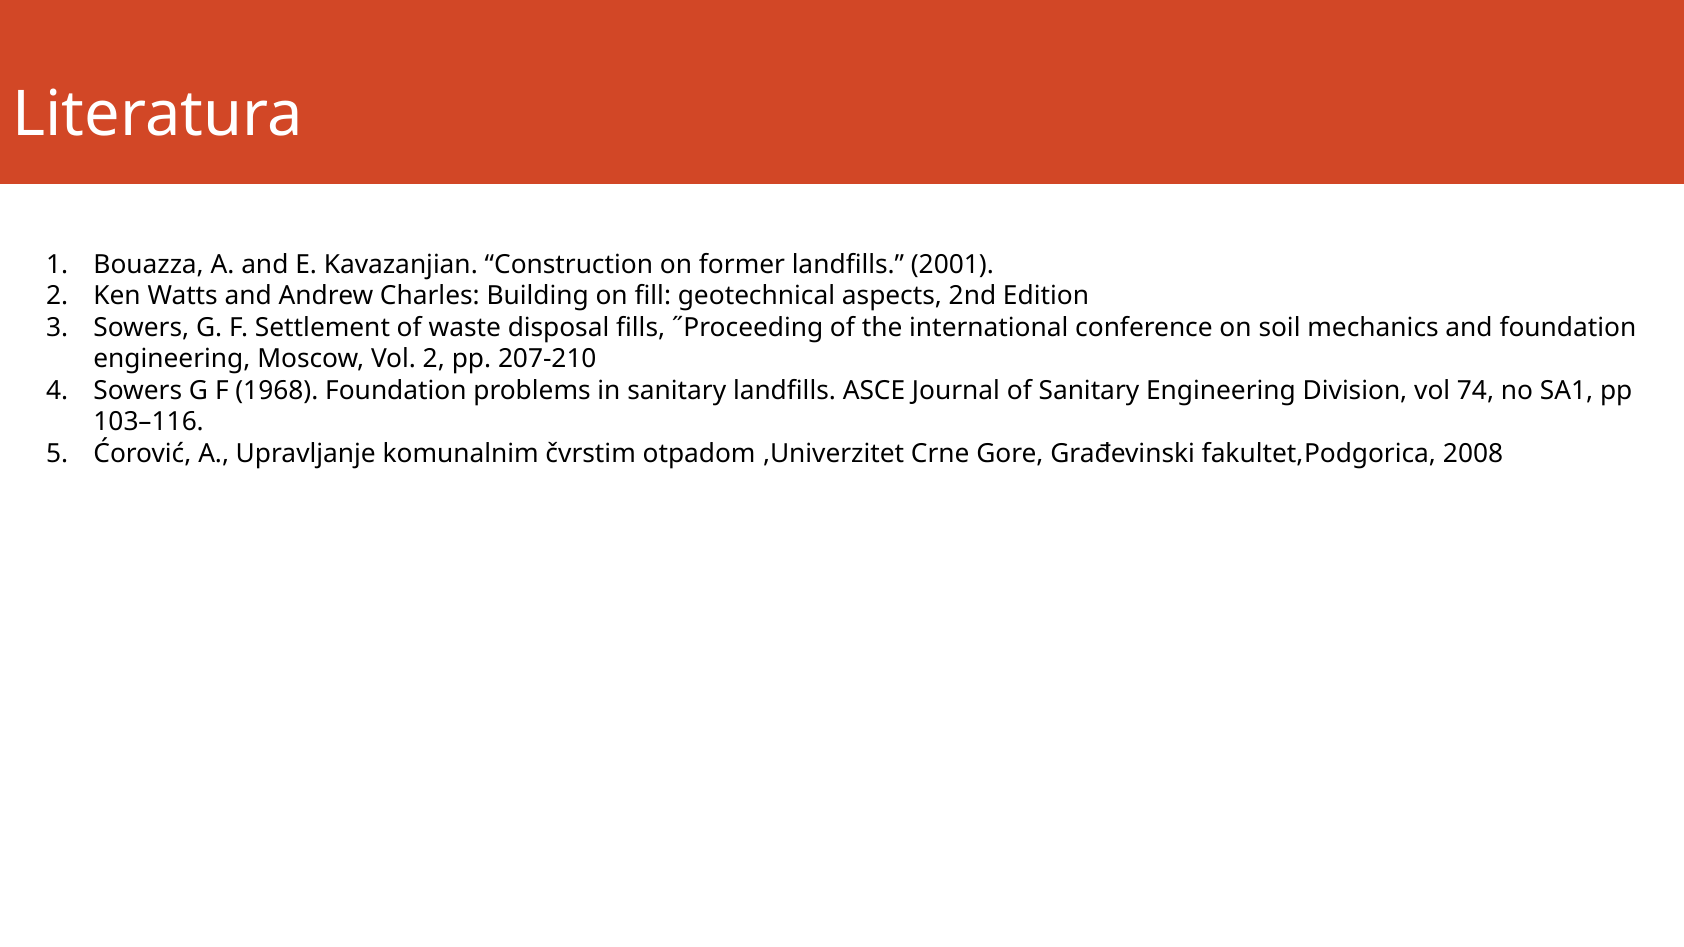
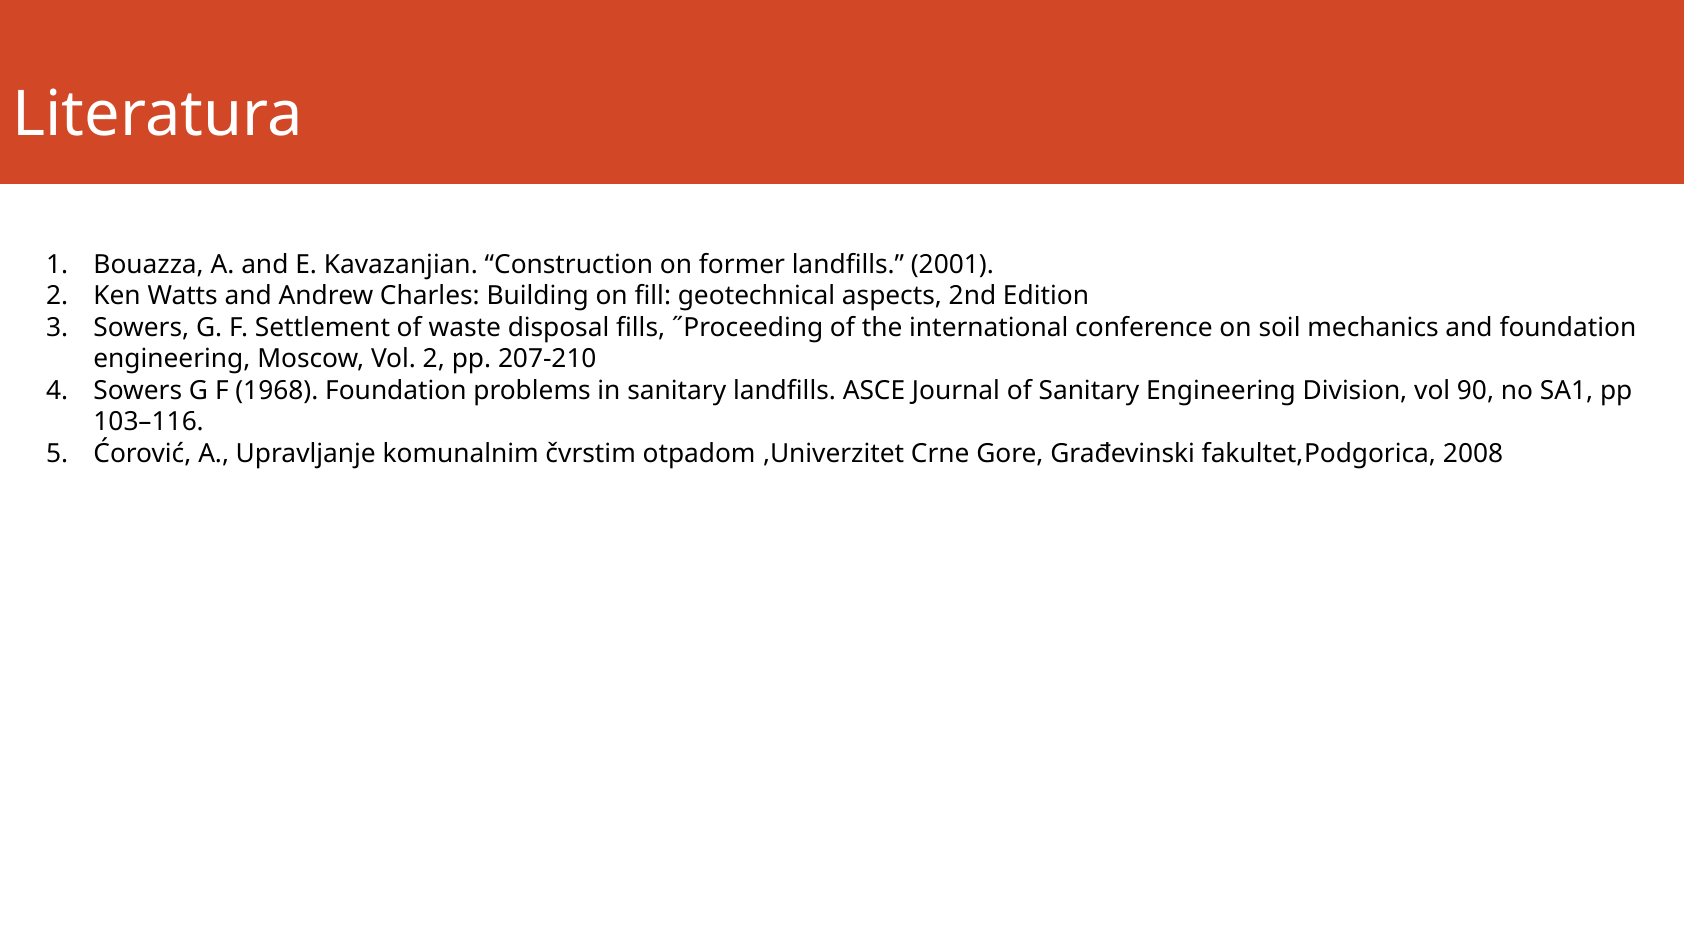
74: 74 -> 90 (1476, 391)
